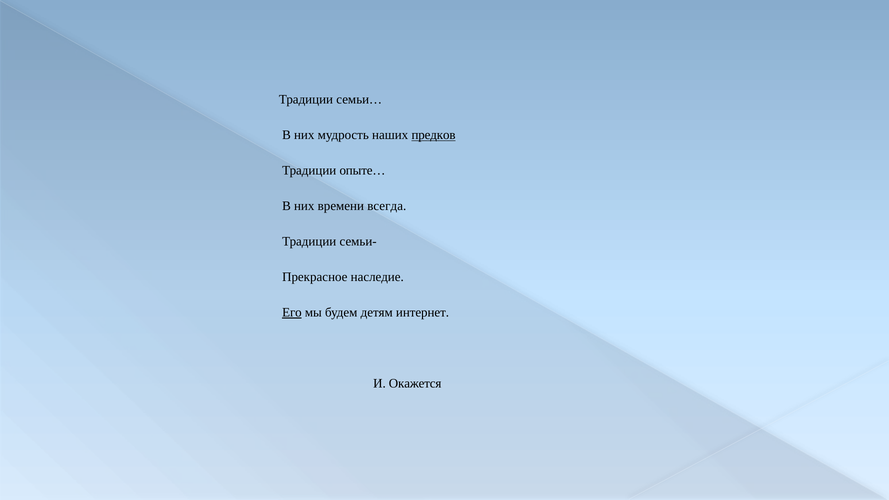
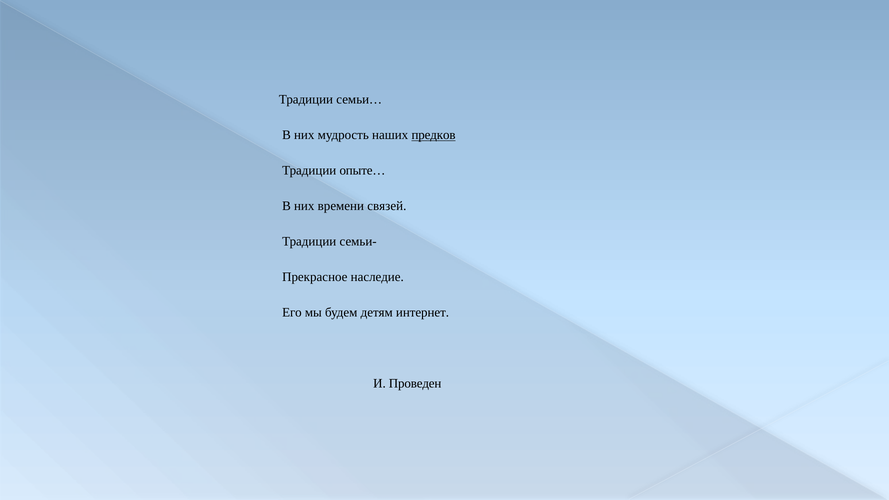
всегда: всегда -> связей (387, 206)
Его underline: present -> none (292, 313)
Окажется: Окажется -> Проведен (415, 383)
